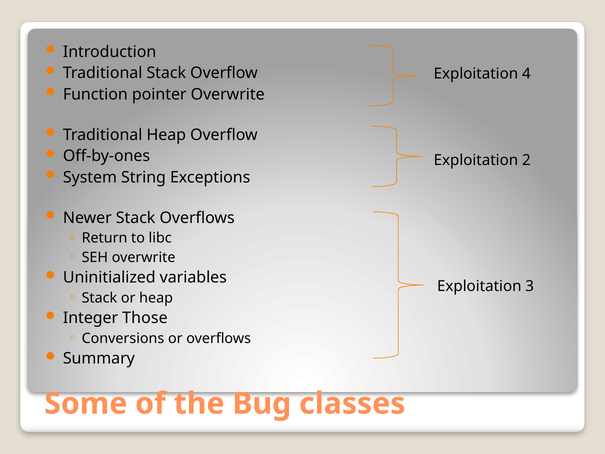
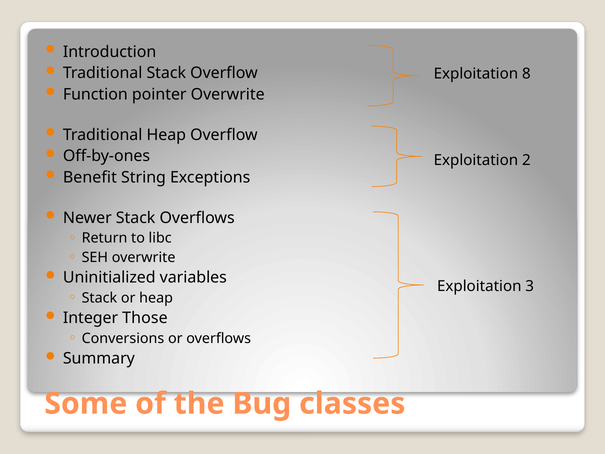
4: 4 -> 8 (526, 74)
System: System -> Benefit (90, 177)
